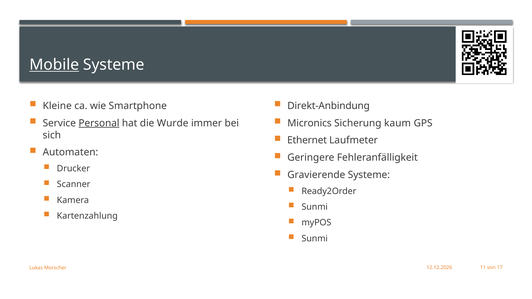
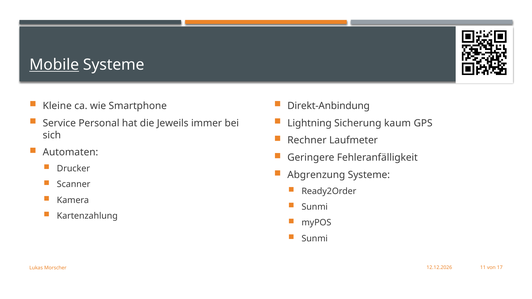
Personal underline: present -> none (99, 123)
Wurde: Wurde -> Jeweils (173, 123)
Micronics: Micronics -> Lightning (310, 123)
Ethernet: Ethernet -> Rechner (307, 140)
Gravierende: Gravierende -> Abgrenzung (316, 175)
